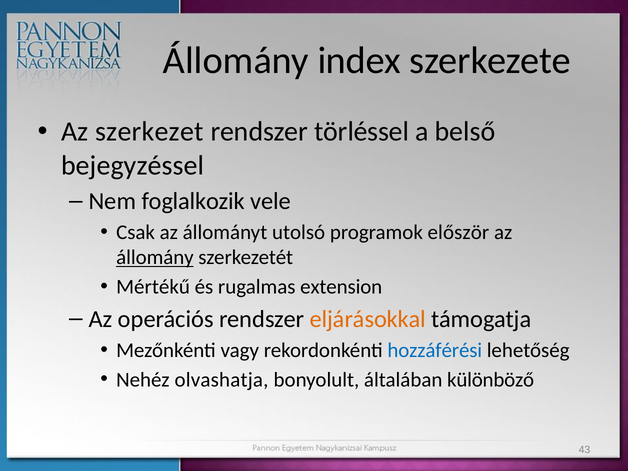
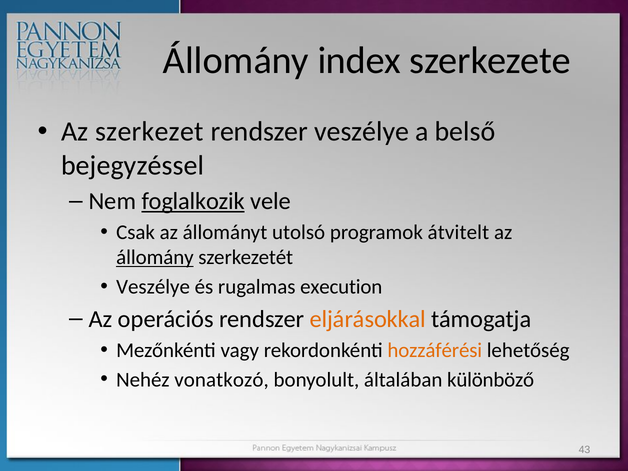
rendszer törléssel: törléssel -> veszélye (362, 132)
foglalkozik underline: none -> present (193, 201)
először: először -> átvitelt (458, 232)
Mértékű: Mértékű -> Veszélye (153, 287)
extension: extension -> execution (341, 287)
hozzáférési colour: blue -> orange (435, 350)
olvashatja: olvashatja -> vonatkozó (222, 380)
